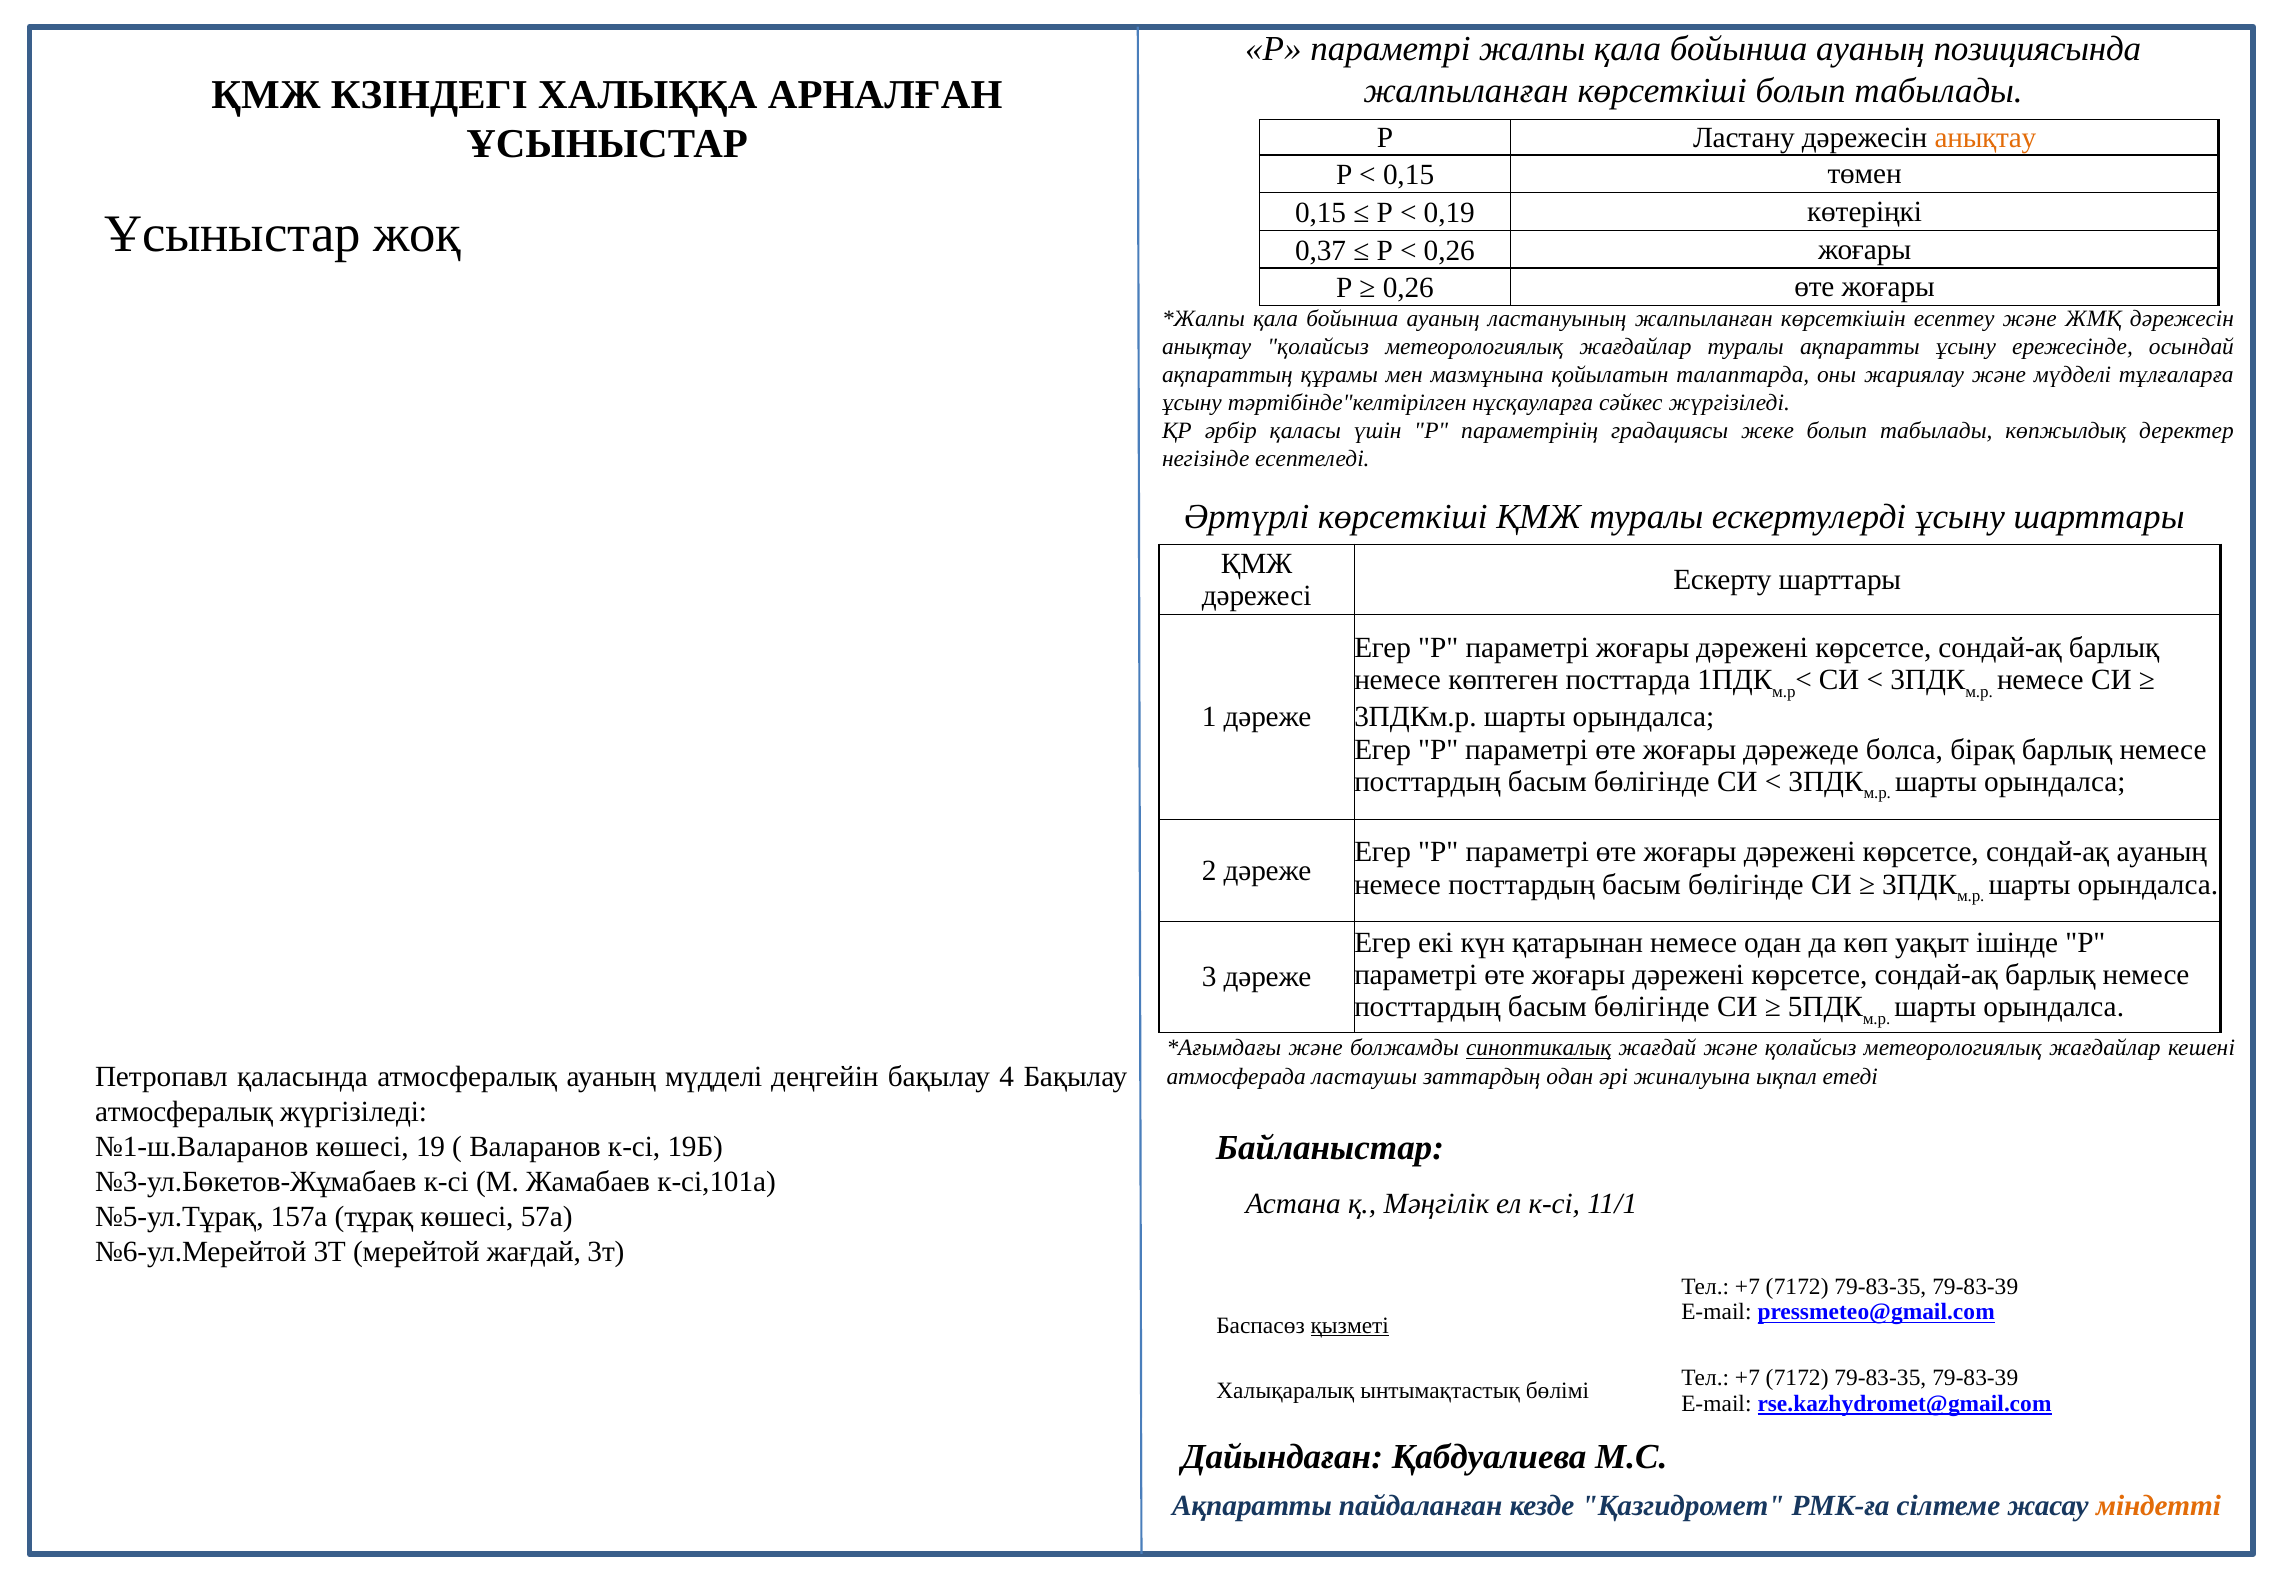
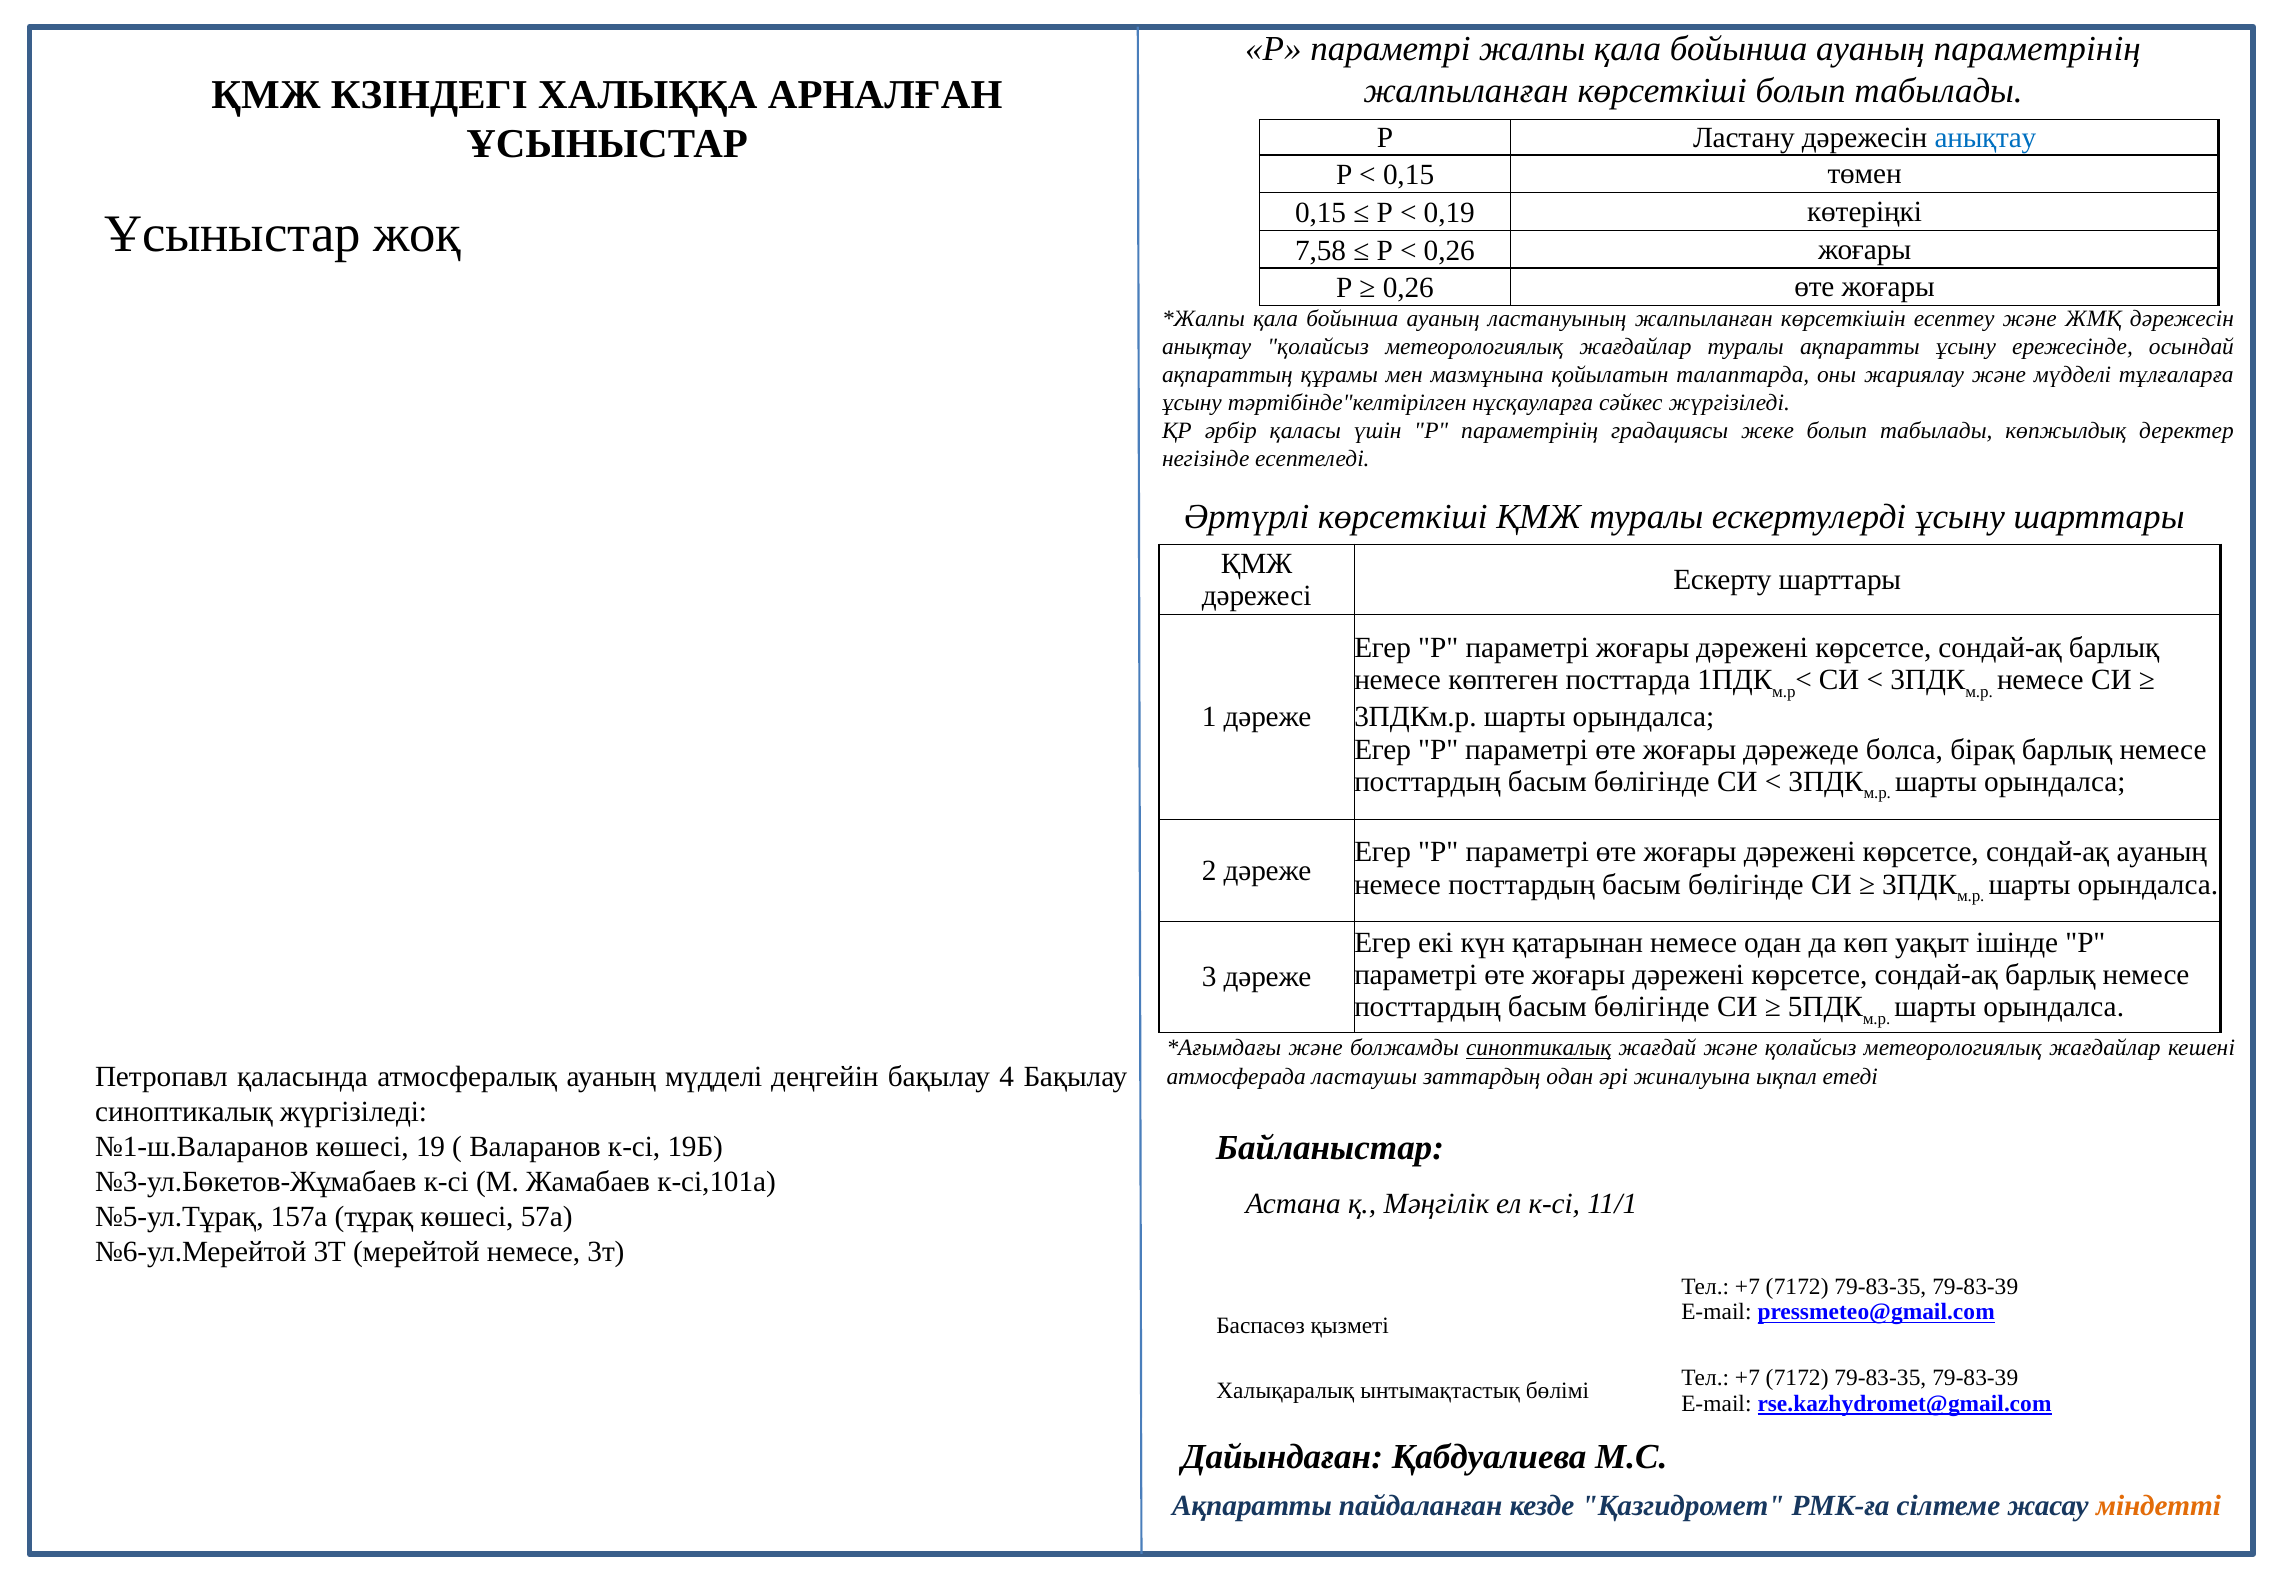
ауаның позициясында: позициясында -> параметрінің (2037, 49)
анықтау colour: orange -> blue (1985, 138)
0,37: 0,37 -> 7,58 (1321, 251)
атмосфералық: атмосфералық -> синоптикалық (184, 1111)
мерейтой жағдай: жағдай -> немесе (534, 1252)
қызметі underline: present -> none (1350, 1325)
